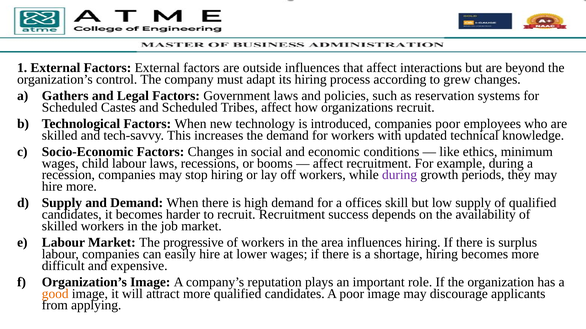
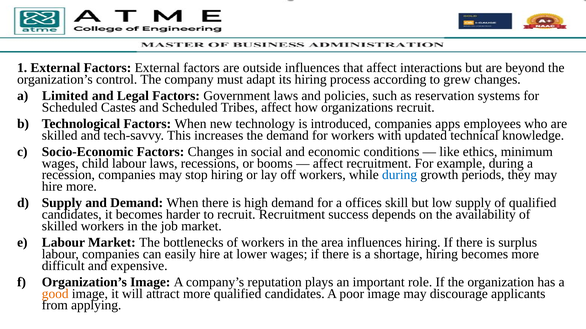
Gathers: Gathers -> Limited (65, 96)
companies poor: poor -> apps (448, 124)
during colour: purple -> blue (400, 175)
progressive: progressive -> bottlenecks (193, 243)
